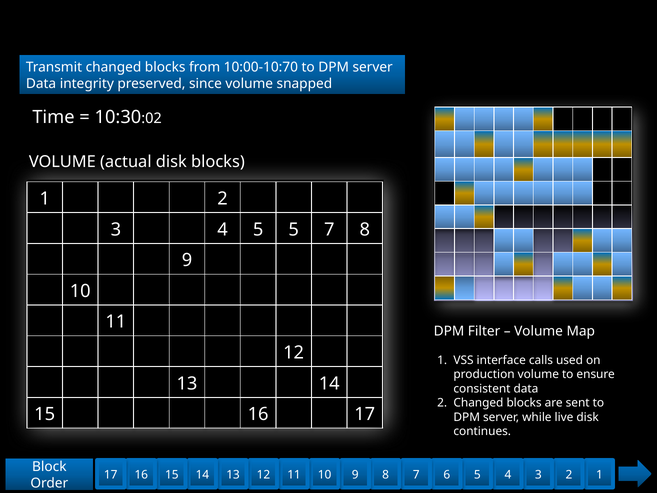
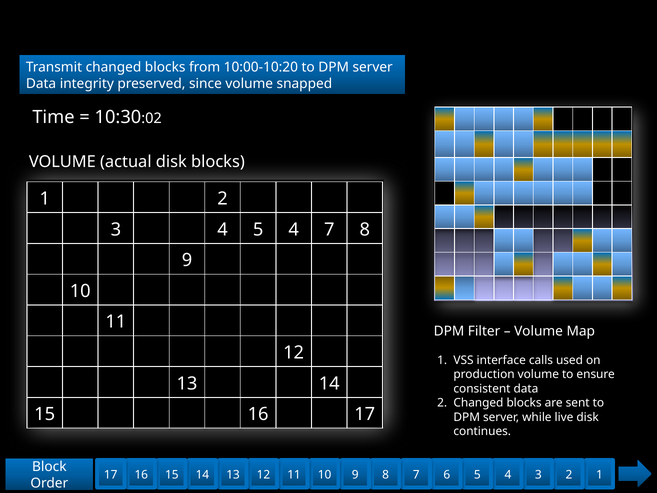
10:00-10:70: 10:00-10:70 -> 10:00-10:20 (261, 67)
5 5: 5 -> 4 (294, 229)
